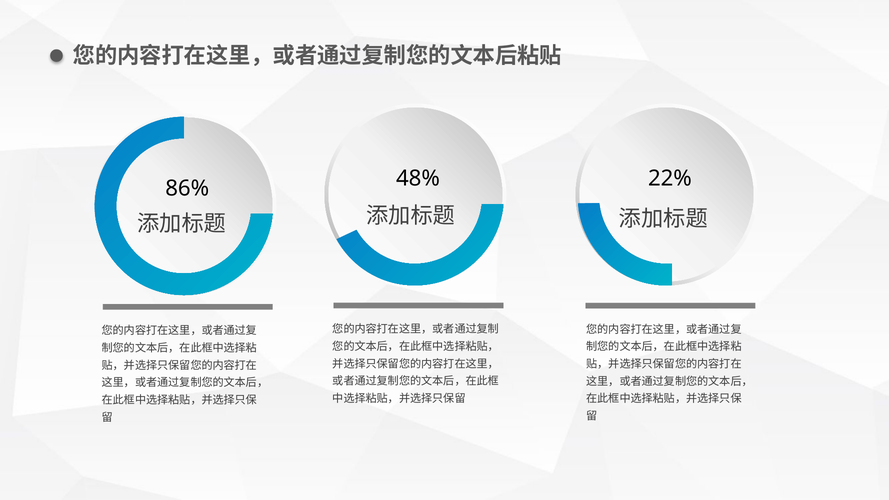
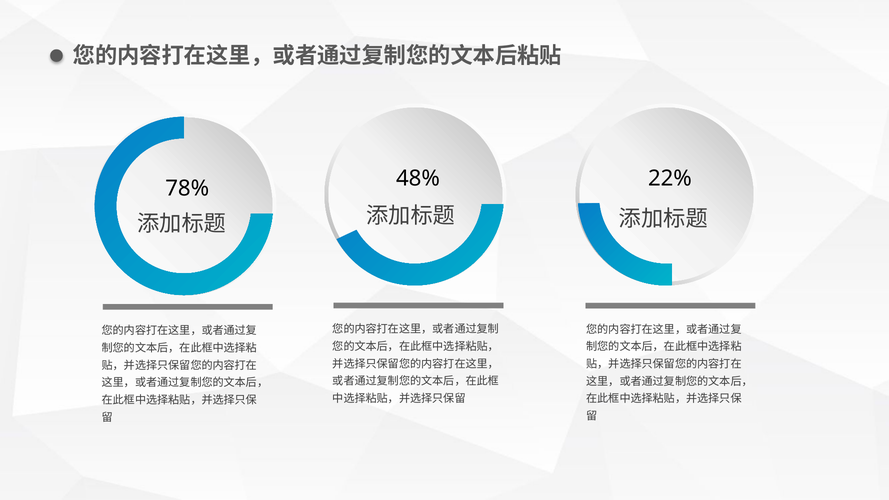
86%: 86% -> 78% (187, 188)
